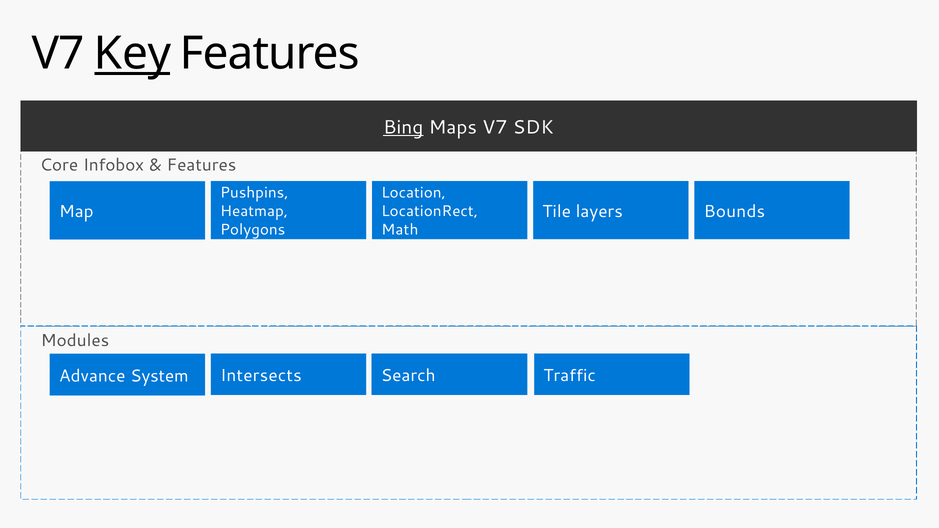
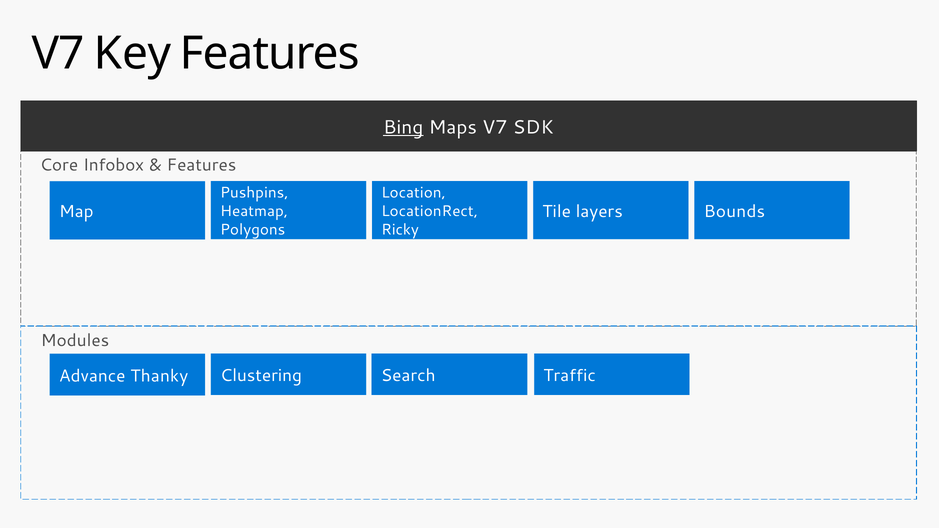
Key underline: present -> none (132, 54)
Math: Math -> Ricky (400, 230)
Intersects: Intersects -> Clustering (261, 375)
System: System -> Thanky (159, 376)
